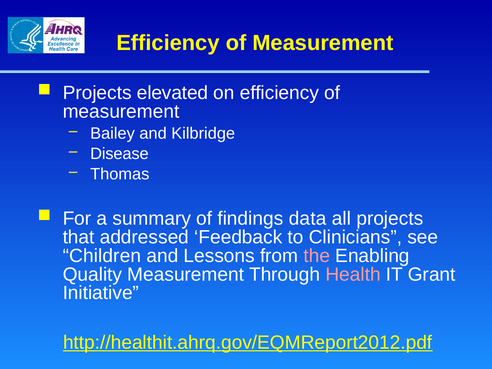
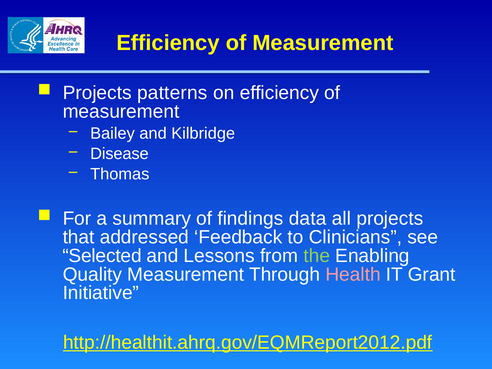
elevated: elevated -> patterns (172, 93)
Children: Children -> Selected (102, 256)
the colour: pink -> light green (317, 256)
